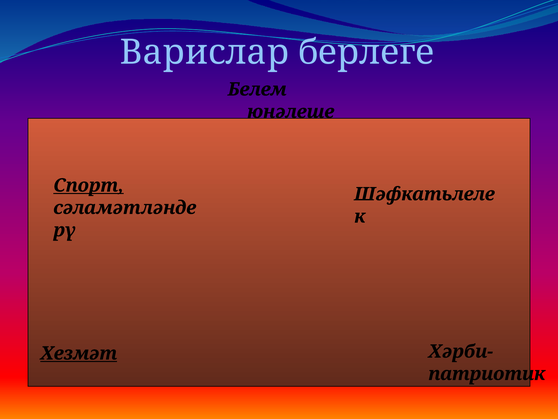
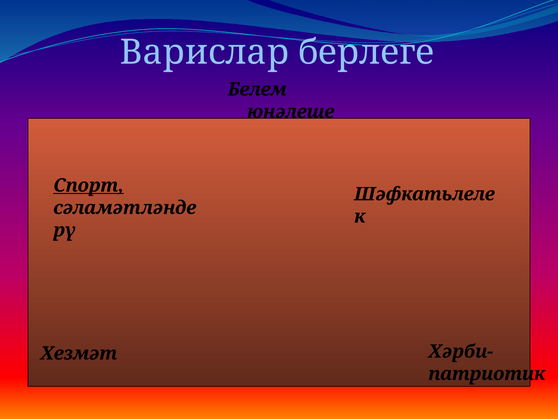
Хезмәт underline: present -> none (79, 353)
